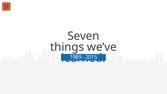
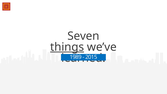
things underline: none -> present (67, 47)
